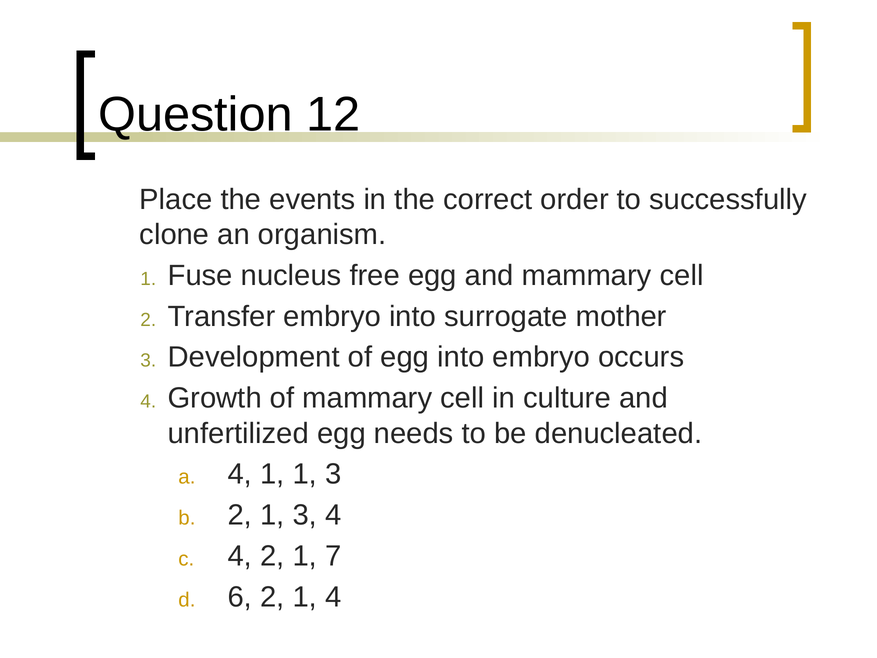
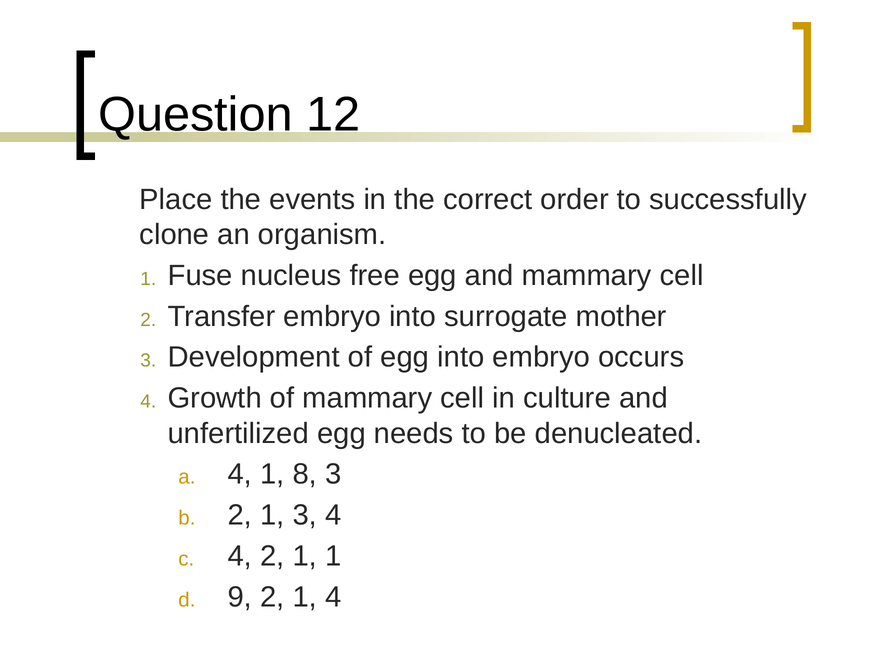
1 1: 1 -> 8 (305, 474)
1 7: 7 -> 1 (333, 556)
6: 6 -> 9 (240, 597)
